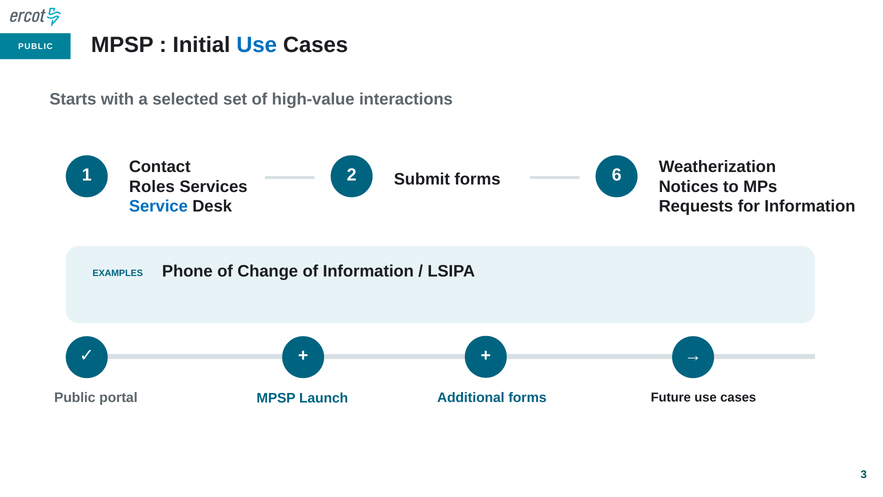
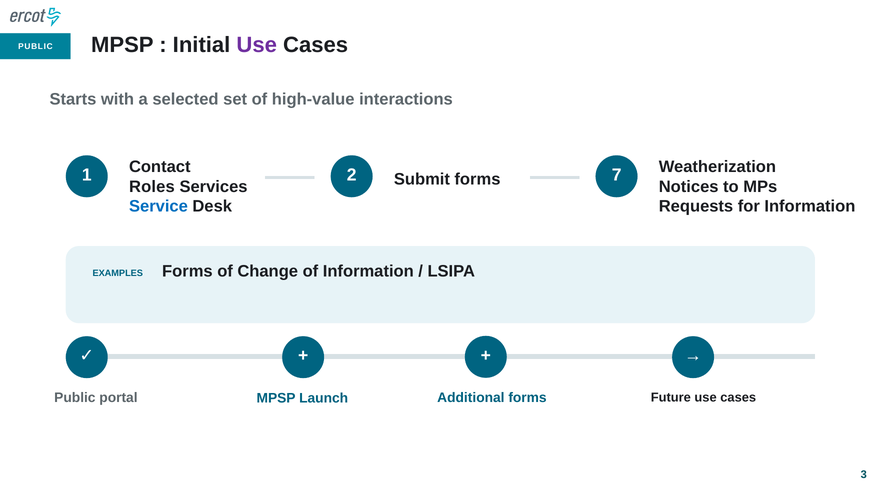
Use colour: blue -> purple (257, 45)
6: 6 -> 7 (617, 175)
EXAMPLES Phone: Phone -> Forms (187, 271)
